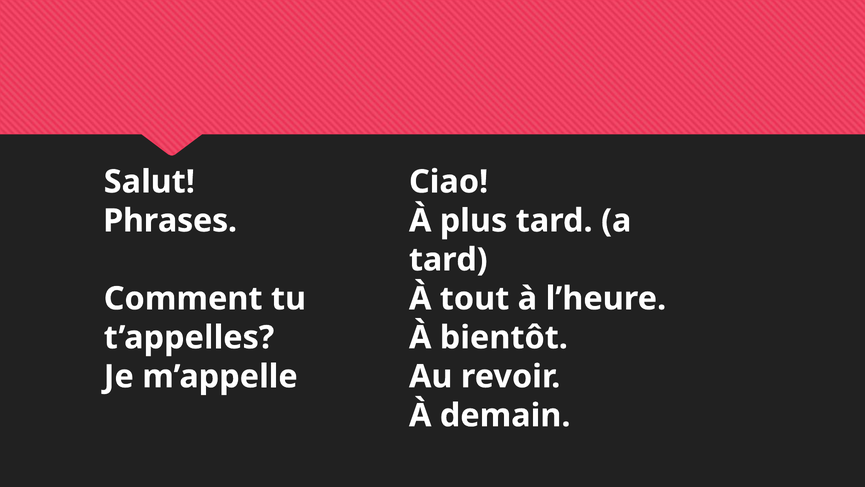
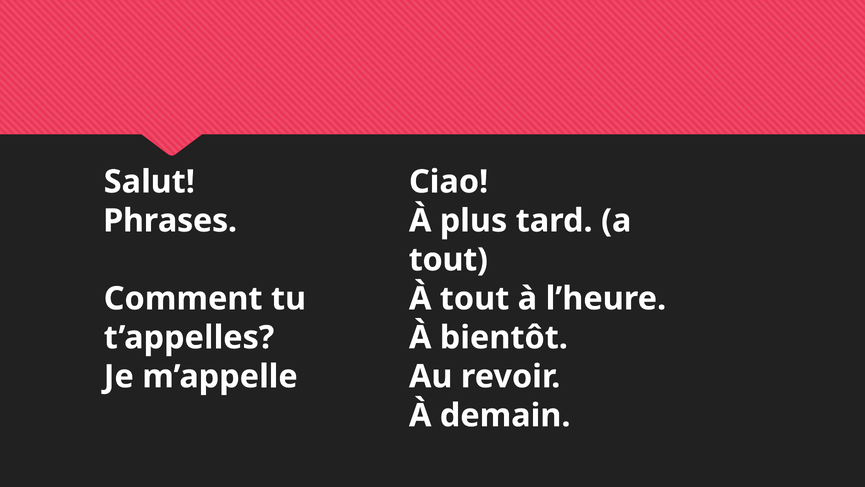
tard: tard -> tout (448, 259)
